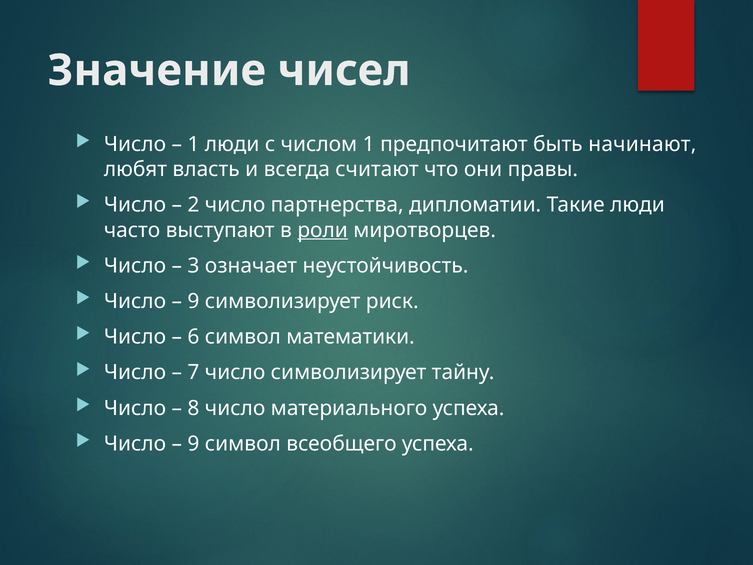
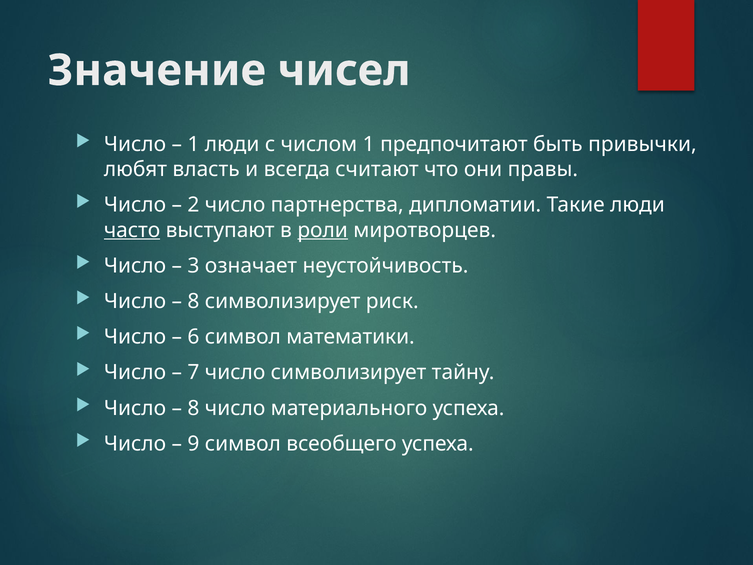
начинают: начинают -> привычки (642, 144)
часто underline: none -> present (132, 230)
9: 9 -> 8 (193, 301)
